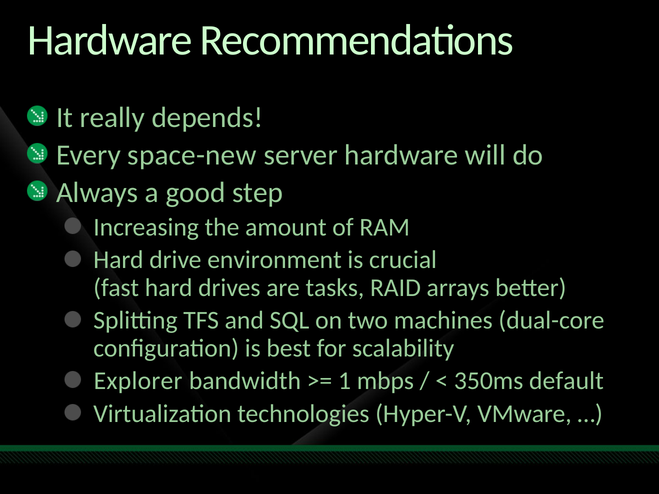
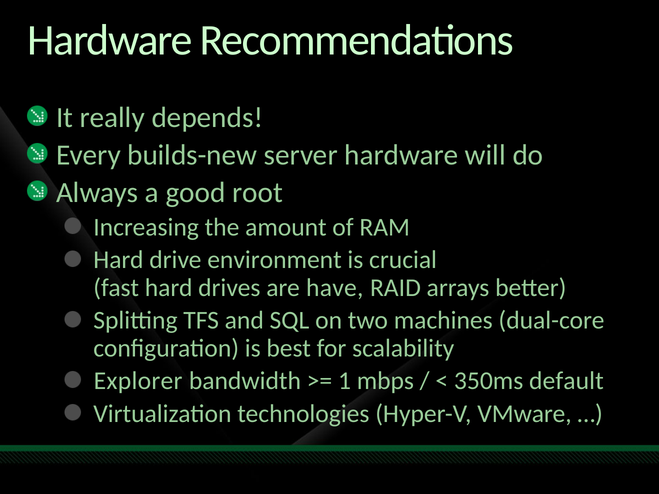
space-new: space-new -> builds-new (192, 155)
step: step -> root (257, 193)
tasks: tasks -> have (335, 288)
